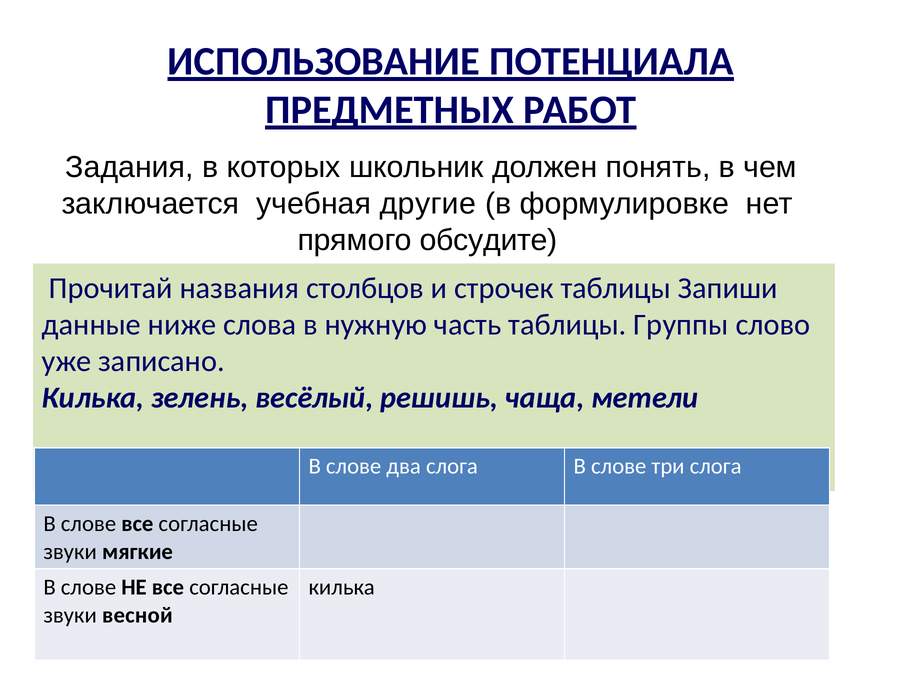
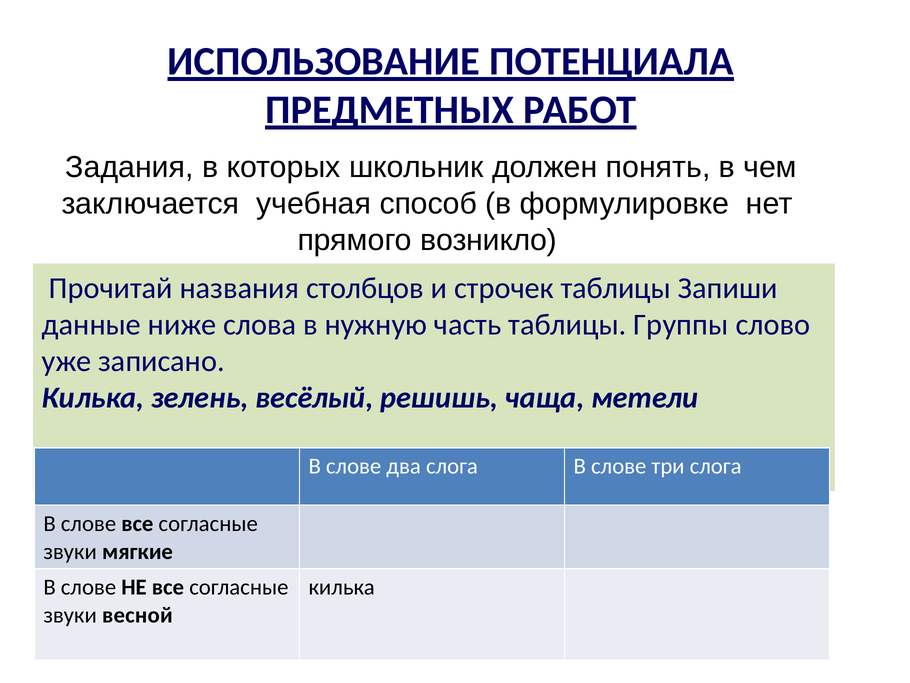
другие: другие -> способ (428, 204)
обсудите: обсудите -> возникло (489, 240)
